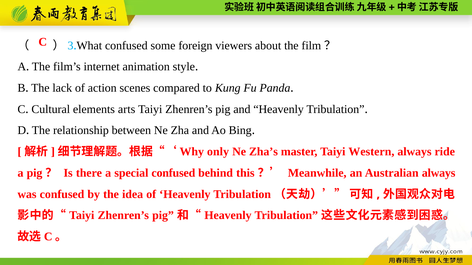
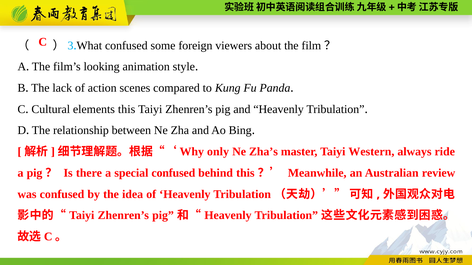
internet: internet -> looking (102, 67)
elements arts: arts -> this (127, 109)
Australian always: always -> review (439, 173)
